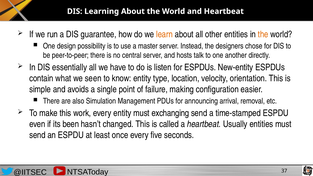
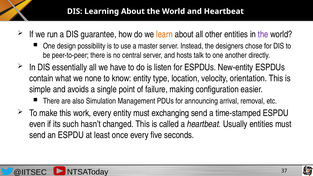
the colour: orange -> purple (263, 34)
seen: seen -> none (93, 78)
been: been -> such (71, 124)
